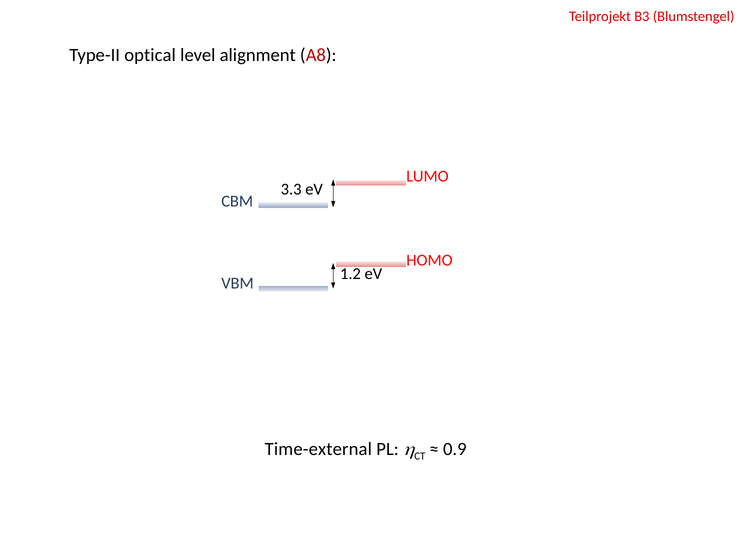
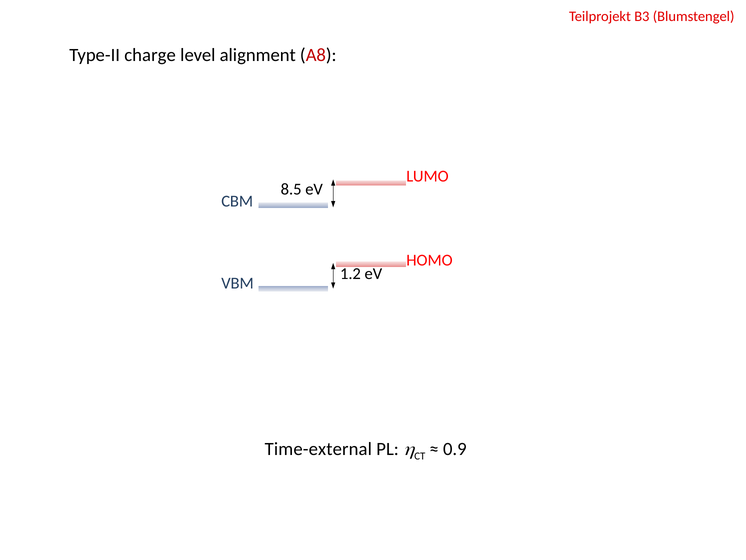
optical: optical -> charge (150, 55)
3.3: 3.3 -> 8.5 (291, 189)
